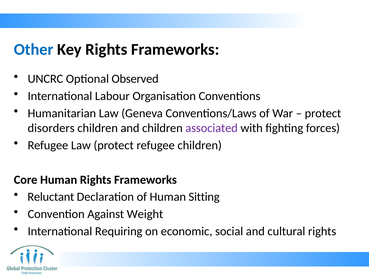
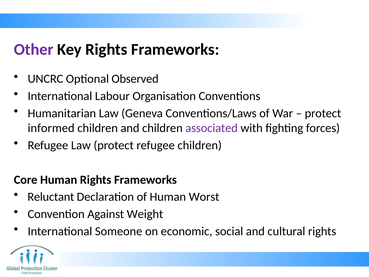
Other colour: blue -> purple (34, 49)
disorders: disorders -> informed (51, 128)
Sitting: Sitting -> Worst (204, 197)
Requiring: Requiring -> Someone (119, 231)
